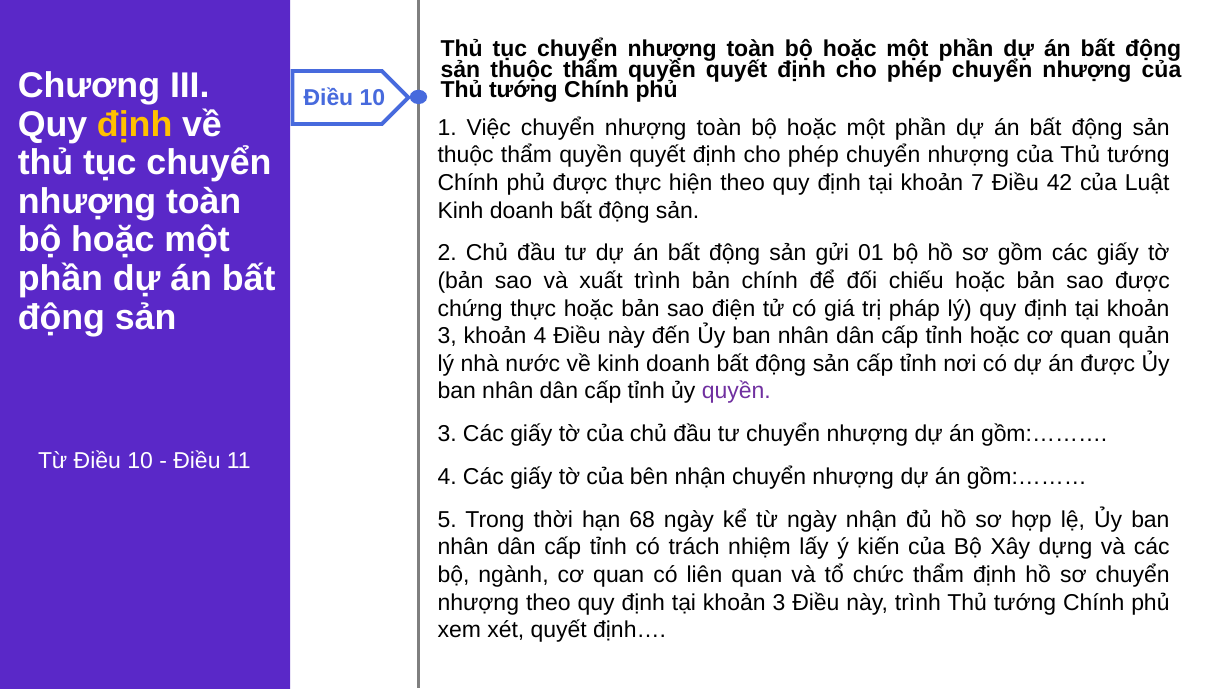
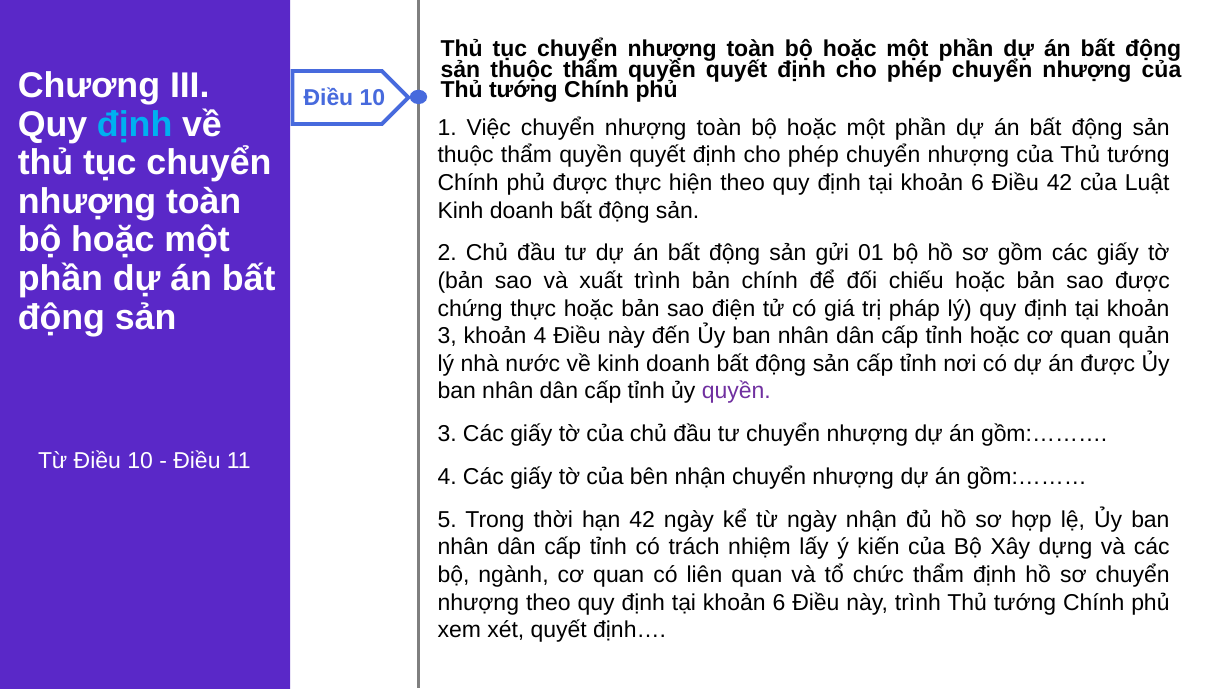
định colour: yellow -> light blue (135, 124)
7: 7 -> 6 (978, 183)
hạn 68: 68 -> 42 (642, 520)
3: 3 -> 6 (779, 603)
